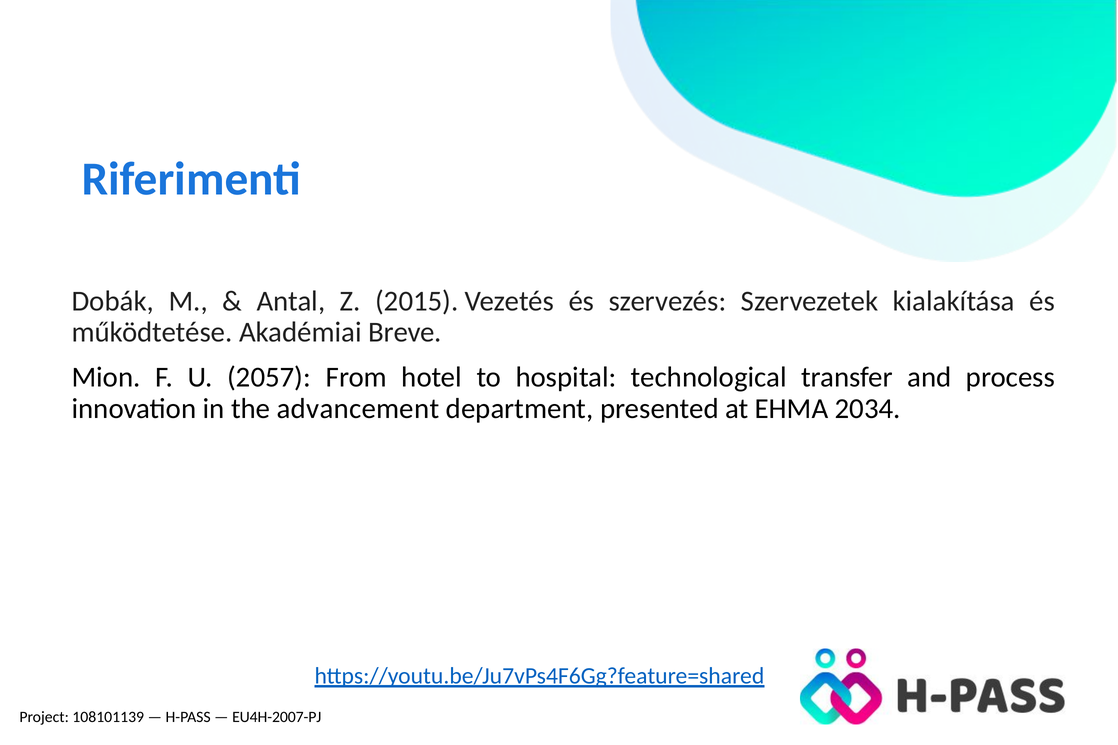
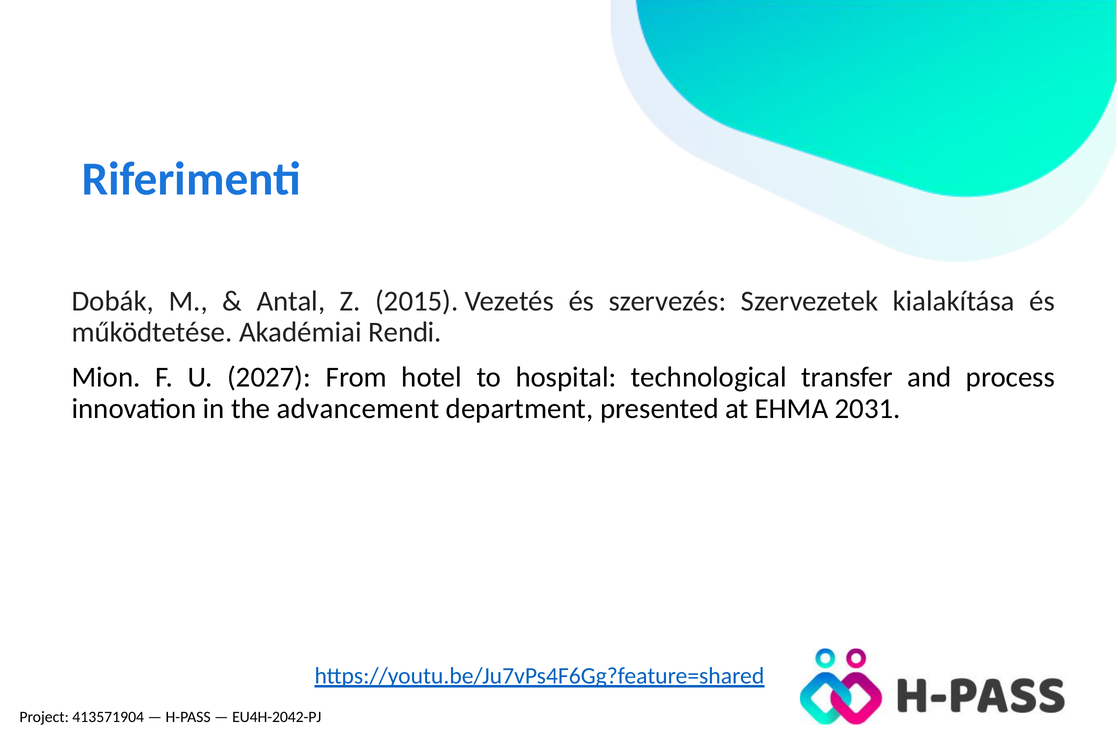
Breve: Breve -> Rendi (405, 333)
2057: 2057 -> 2027 (269, 378)
2034: 2034 -> 2031 (868, 409)
108101139: 108101139 -> 413571904 (108, 717)
EU4H-2007-PJ: EU4H-2007-PJ -> EU4H-2042-PJ (277, 717)
